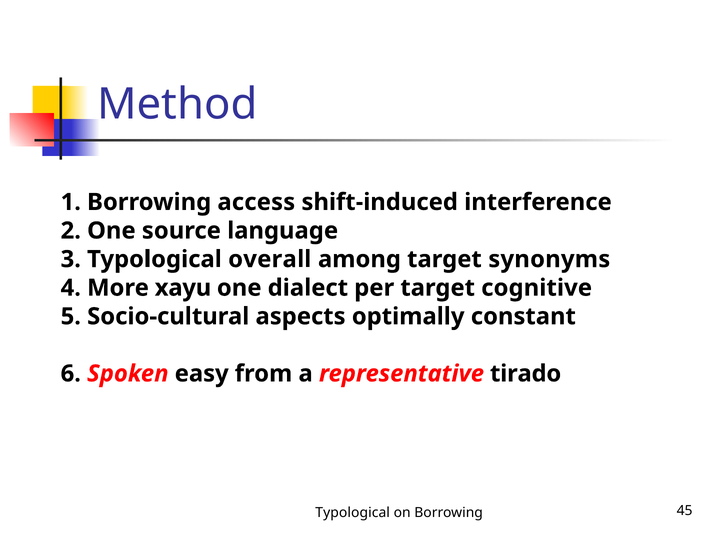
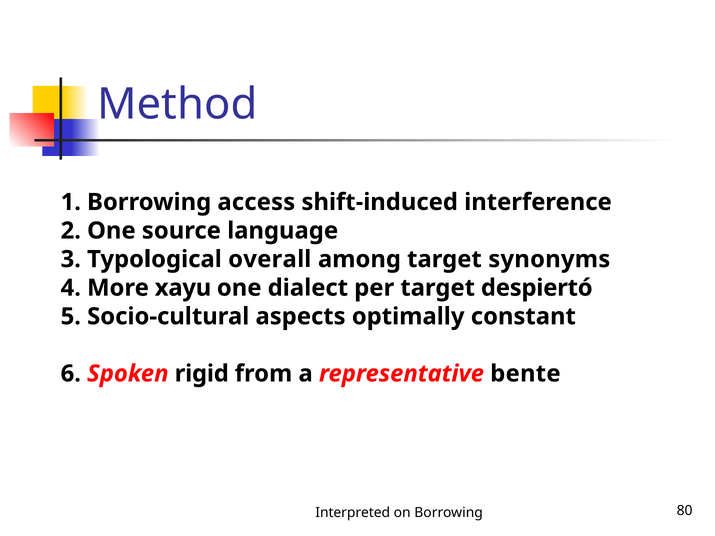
cognitive: cognitive -> despiertó (537, 288)
easy: easy -> rigid (202, 374)
tirado: tirado -> bente (525, 374)
Typological: Typological -> Interpreted (353, 513)
45: 45 -> 80 (685, 511)
